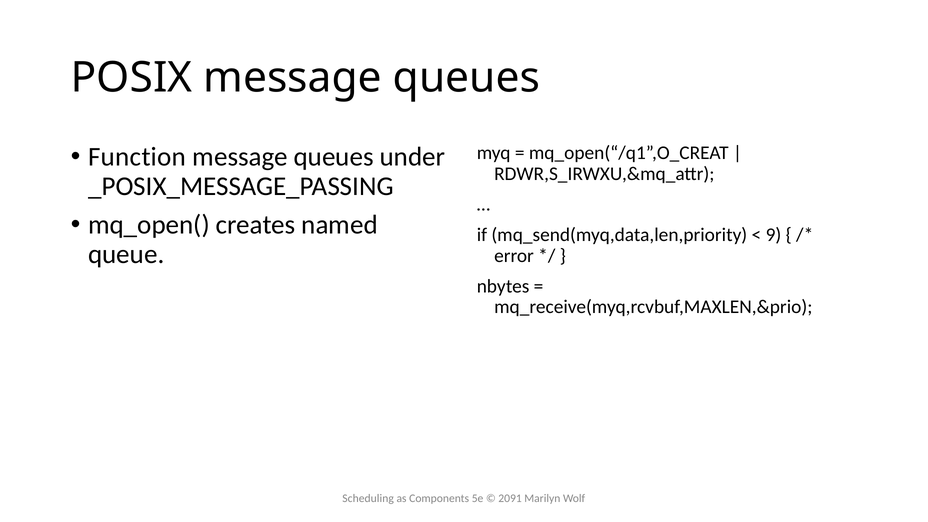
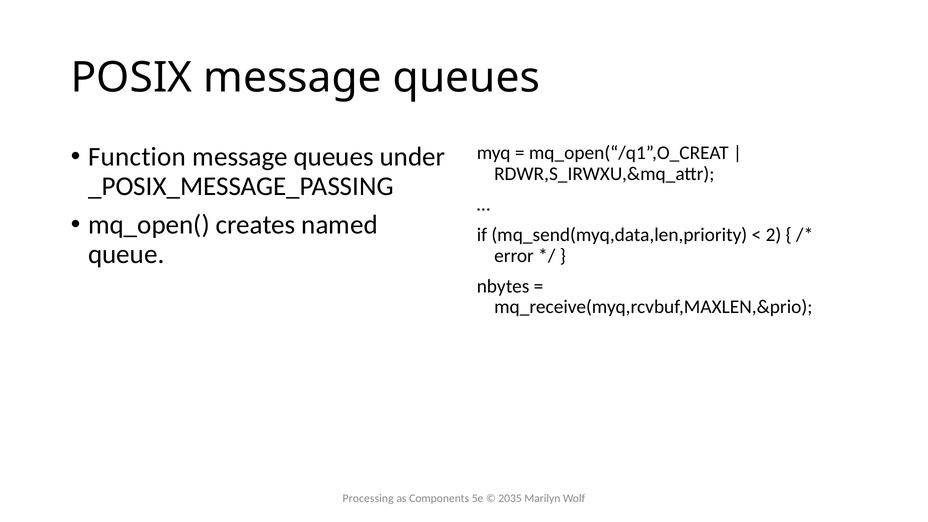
9: 9 -> 2 (773, 235)
Scheduling: Scheduling -> Processing (368, 498)
2091: 2091 -> 2035 (510, 498)
